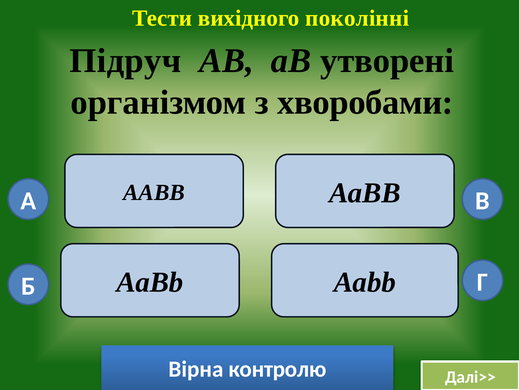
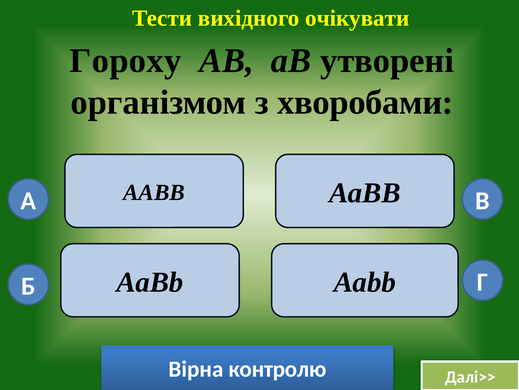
поколінні: поколінні -> очікувати (357, 18)
Підруч: Підруч -> Гороху (125, 61)
